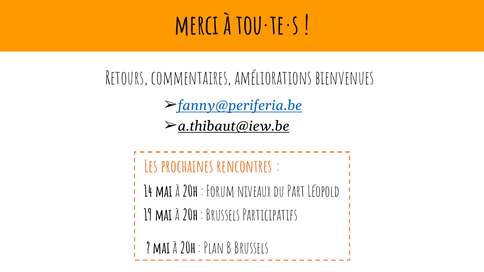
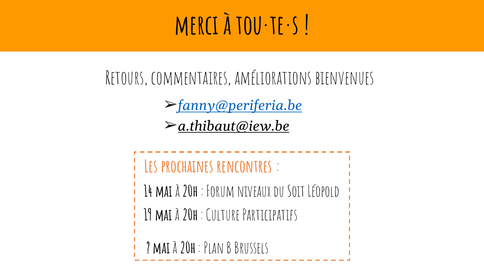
Part: Part -> Soit (296, 192)
Brussels: Brussels -> Culture (223, 216)
